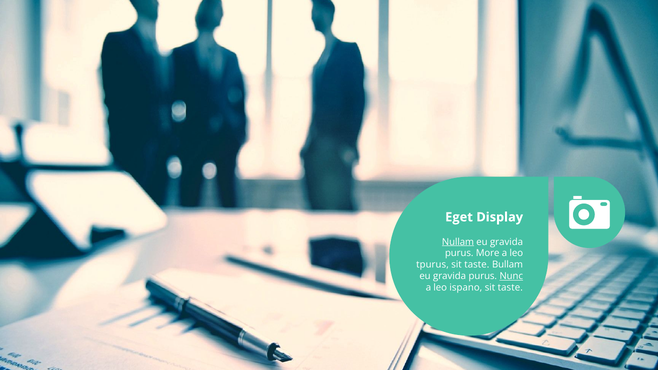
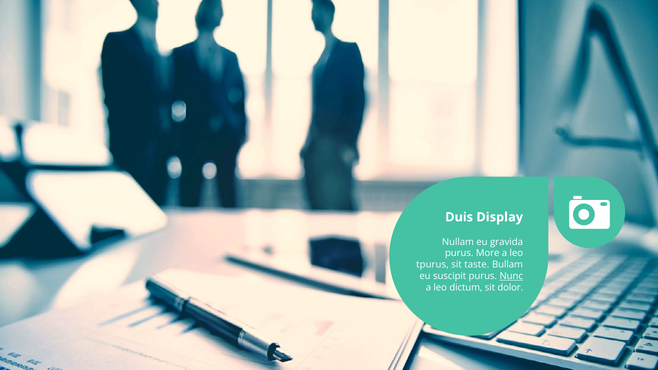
Eget: Eget -> Duis (459, 217)
Nullam underline: present -> none (458, 242)
gravida: gravida -> suscipit (450, 276)
ispano: ispano -> dictum (466, 288)
taste: taste -> dolor (510, 288)
